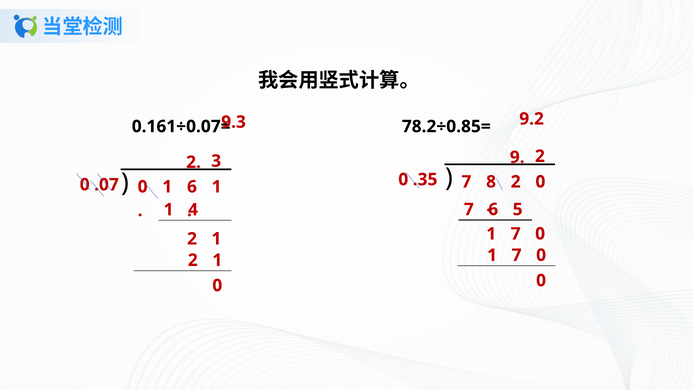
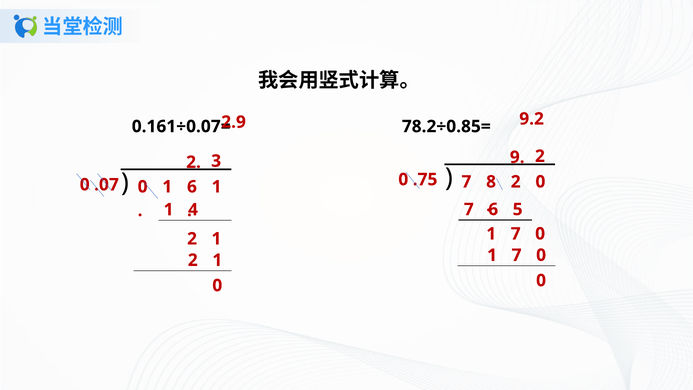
9.3: 9.3 -> 2.9 (234, 122)
.35: .35 -> .75 (425, 179)
